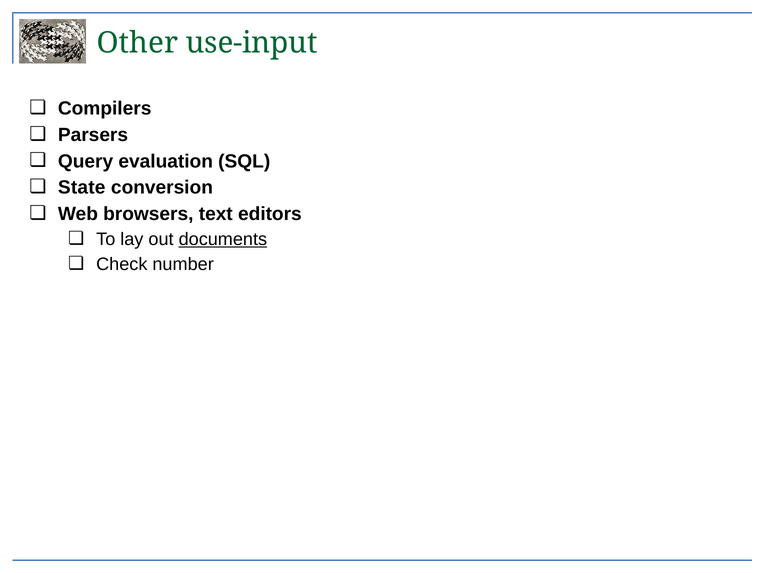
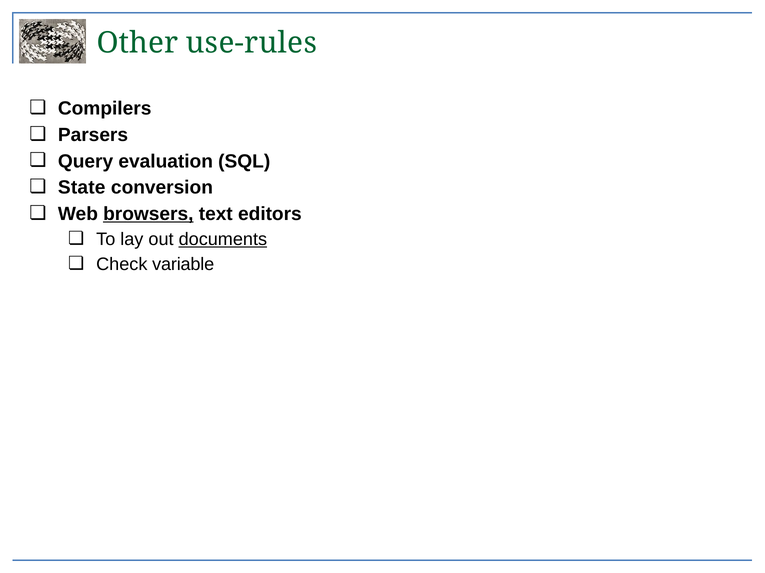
use-input: use-input -> use-rules (251, 43)
browsers underline: none -> present (148, 214)
number: number -> variable (183, 265)
